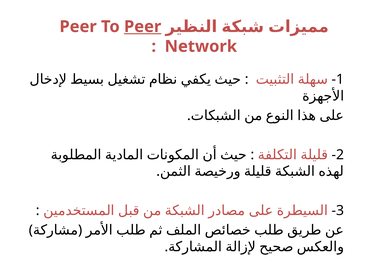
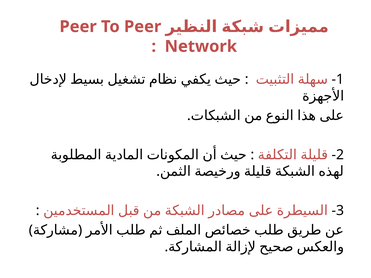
Peer underline: present -> none (143, 27)
